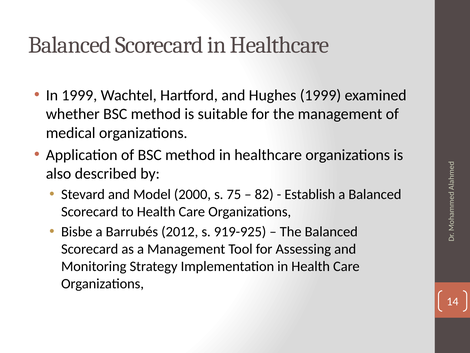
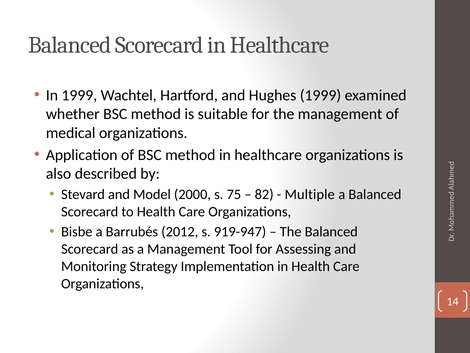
Establish: Establish -> Multiple (310, 194)
919-925: 919-925 -> 919-947 (240, 232)
